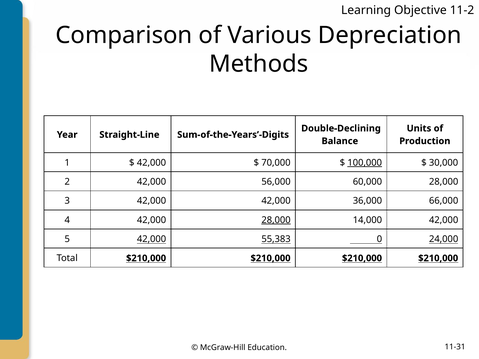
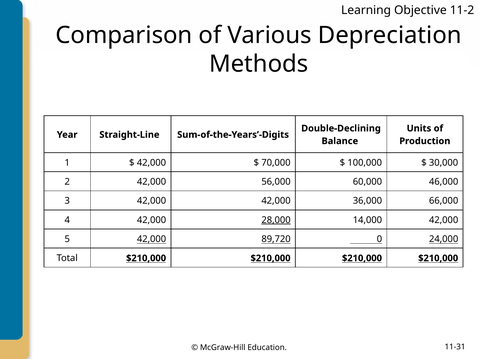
100,000 underline: present -> none (365, 163)
60,000 28,000: 28,000 -> 46,000 (444, 182)
55,383: 55,383 -> 89,720 (276, 239)
